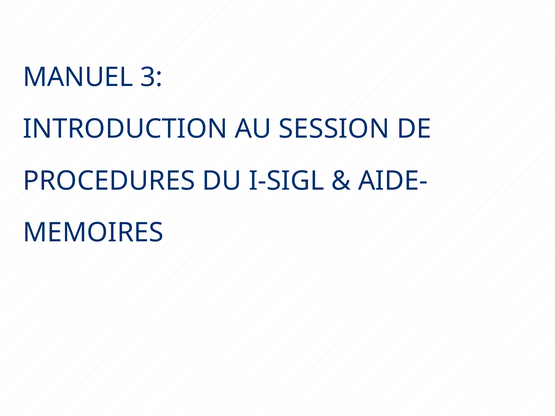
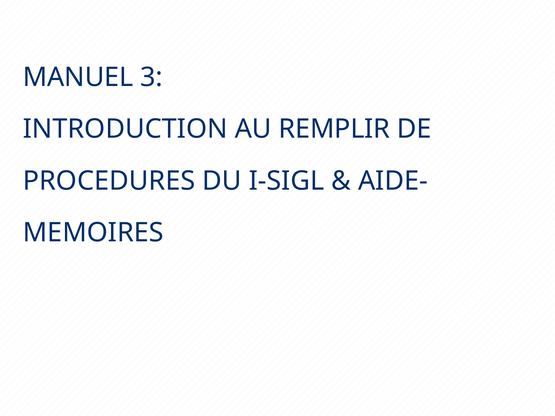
SESSION: SESSION -> REMPLIR (334, 129)
